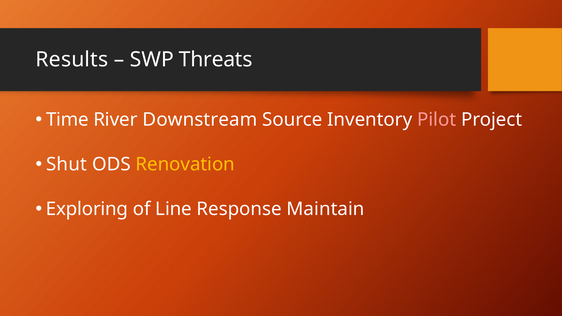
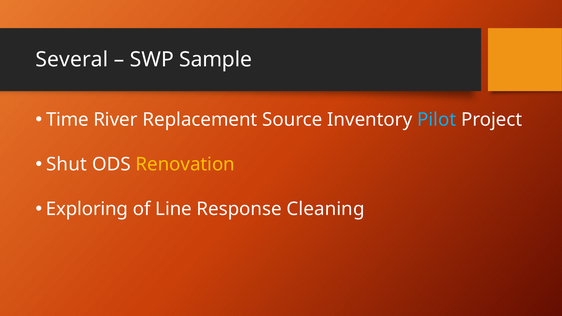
Results: Results -> Several (72, 59)
Threats: Threats -> Sample (216, 59)
Downstream: Downstream -> Replacement (200, 120)
Pilot colour: pink -> light blue (437, 120)
Maintain: Maintain -> Cleaning (326, 209)
